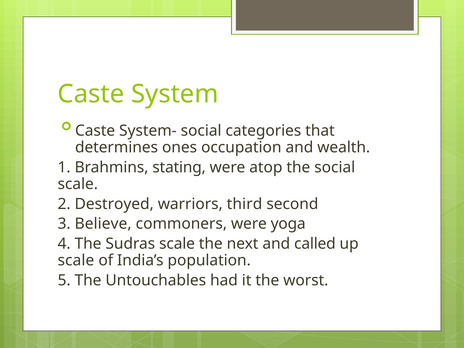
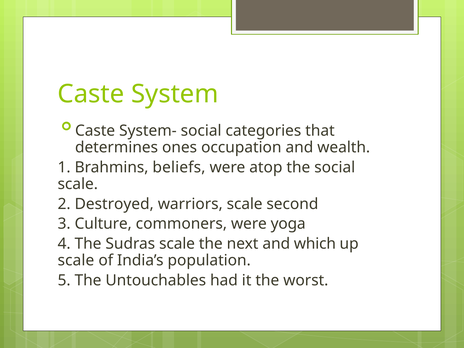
stating: stating -> beliefs (179, 167)
warriors third: third -> scale (245, 204)
Believe: Believe -> Culture (103, 224)
called: called -> which (315, 244)
